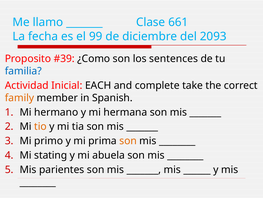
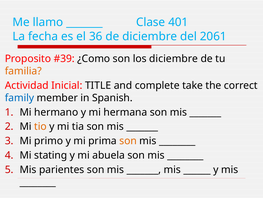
661: 661 -> 401 (178, 22)
99: 99 -> 36 (96, 36)
2093: 2093 -> 2061 (213, 36)
los sentences: sentences -> diciembre (174, 59)
familia colour: blue -> orange (23, 71)
EACH: EACH -> TITLE (98, 85)
family colour: orange -> blue (19, 97)
